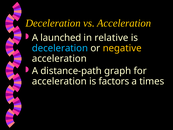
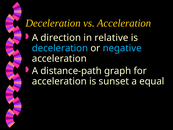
launched: launched -> direction (61, 38)
negative colour: yellow -> light blue (122, 48)
factors: factors -> sunset (114, 81)
times: times -> equal (152, 81)
